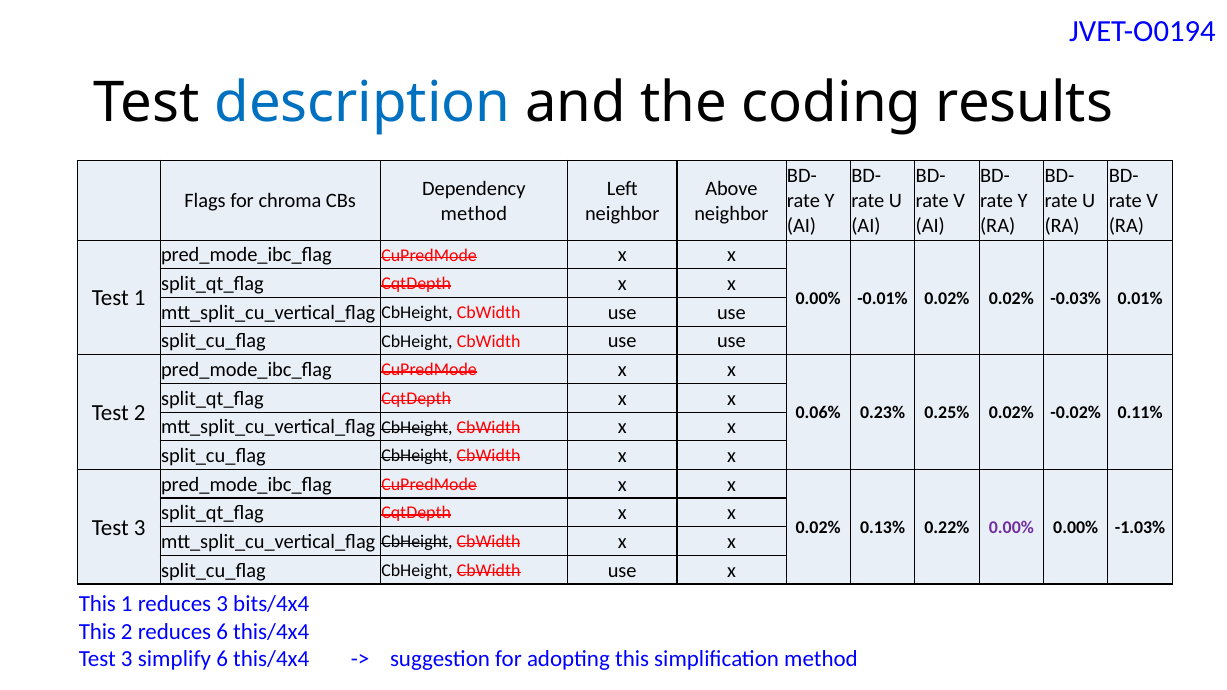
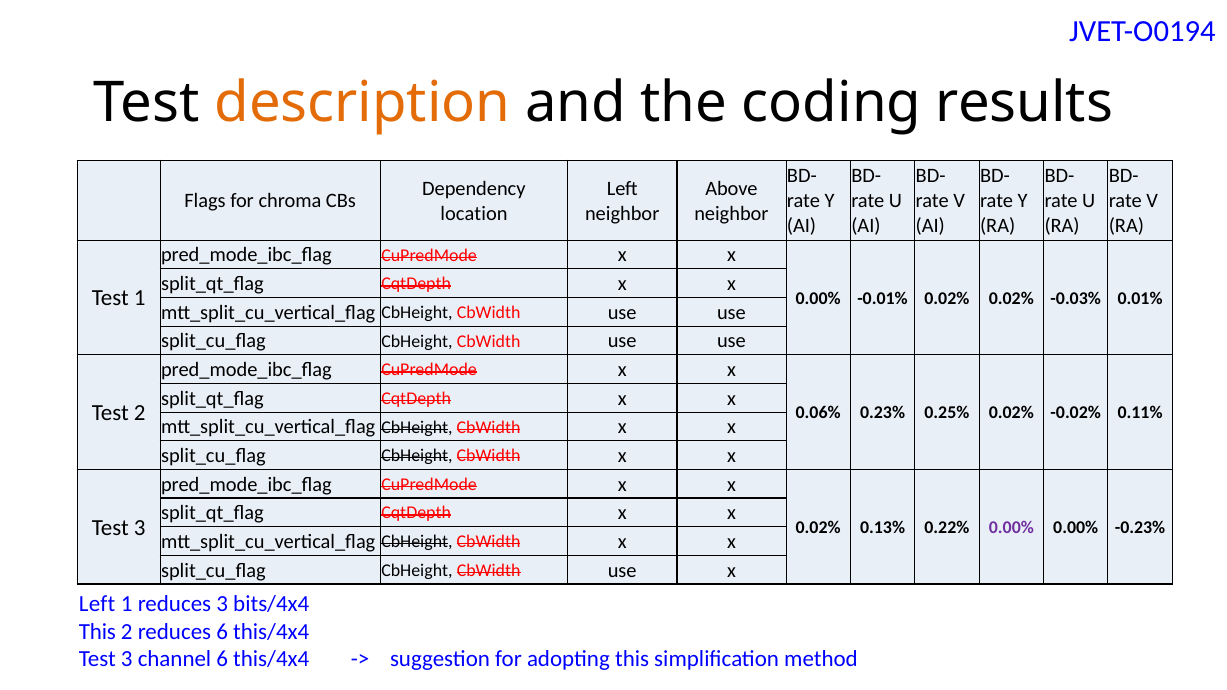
description colour: blue -> orange (362, 103)
method: method -> location (474, 213)
-1.03%: -1.03% -> -0.23% (1140, 528)
This: This -> Left (97, 604)
simplify: simplify -> channel (175, 659)
